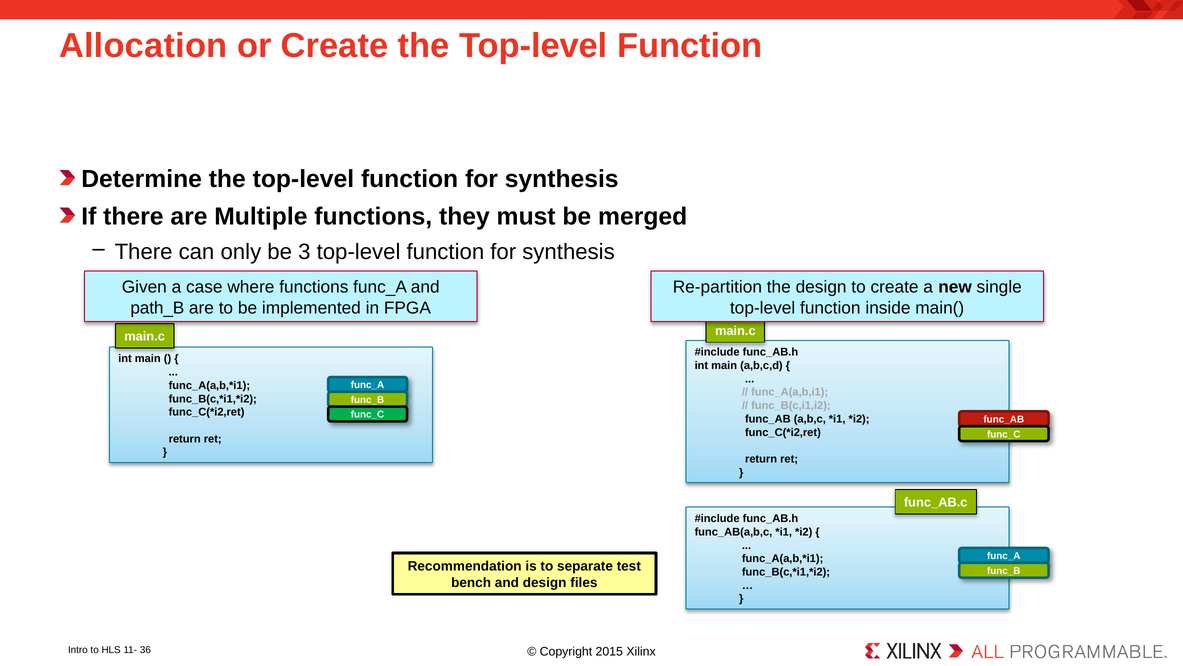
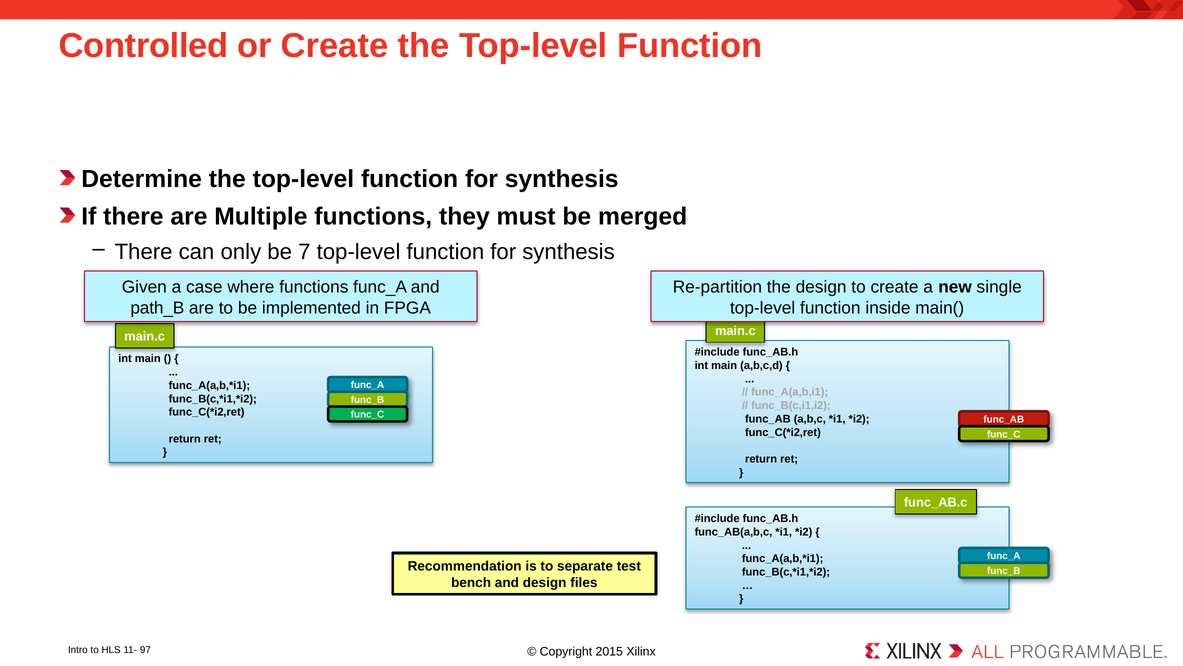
Allocation: Allocation -> Controlled (144, 46)
3: 3 -> 7 (304, 252)
36: 36 -> 97 (145, 649)
